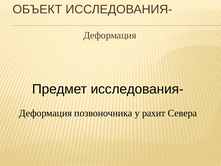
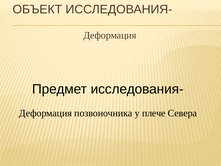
рахит: рахит -> плече (154, 113)
